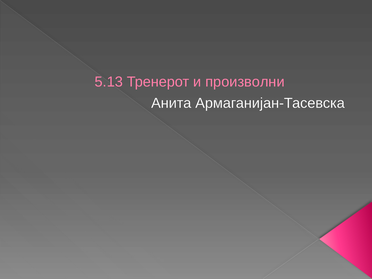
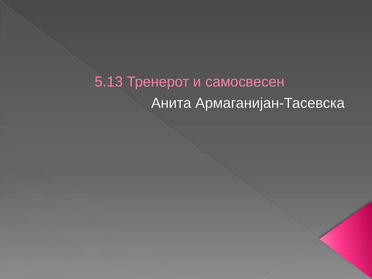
произволни: произволни -> самосвесен (245, 82)
